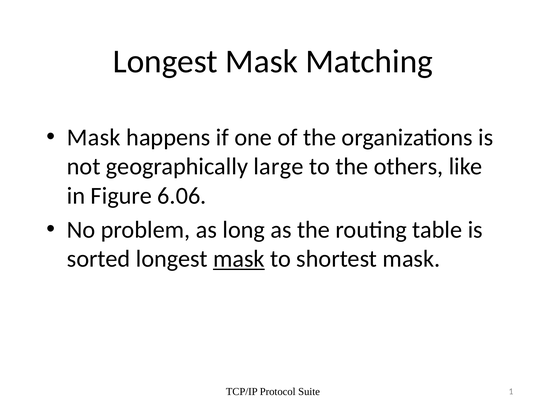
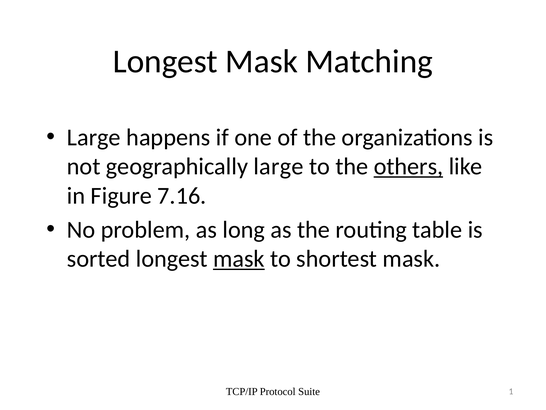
Mask: Mask -> Large (94, 137)
others underline: none -> present (409, 166)
6.06: 6.06 -> 7.16 (182, 196)
